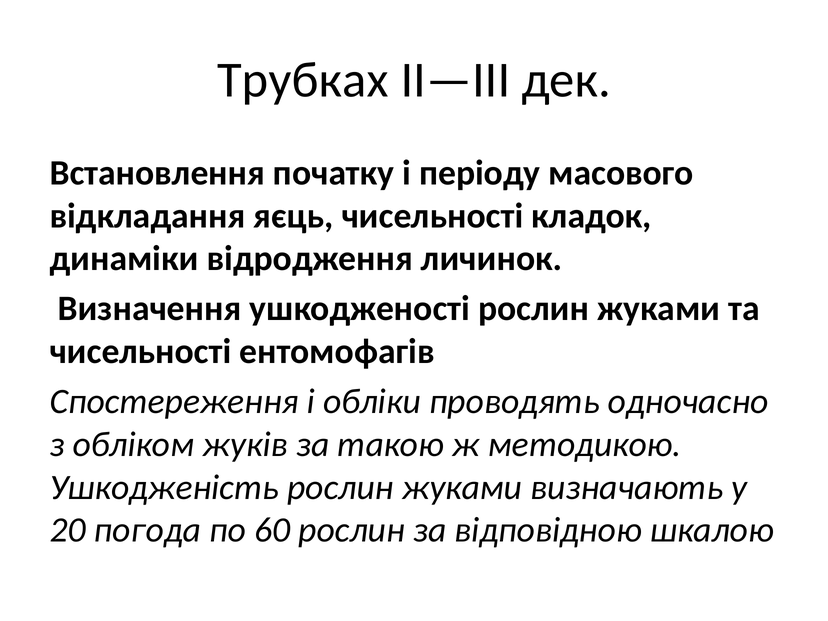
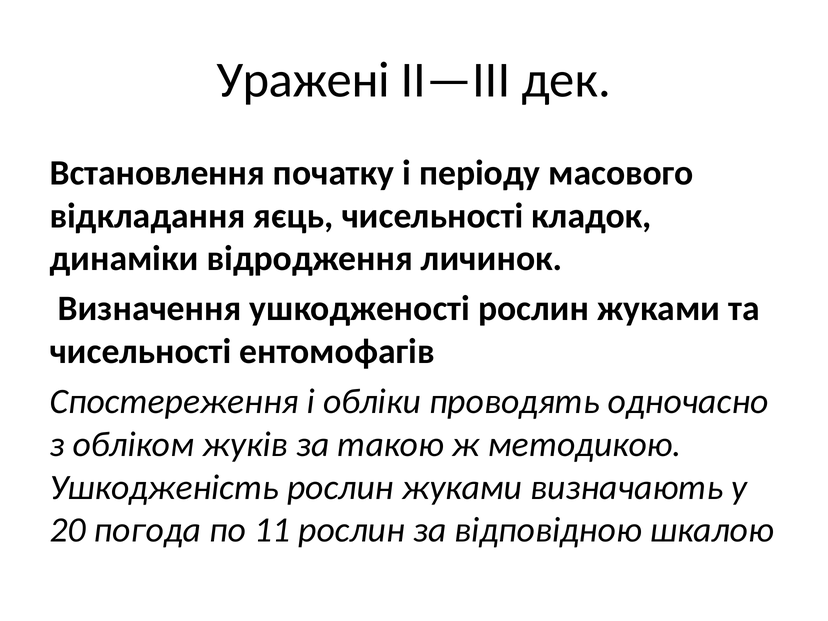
Трубках: Трубках -> Уражені (303, 80)
60: 60 -> 11 (272, 530)
